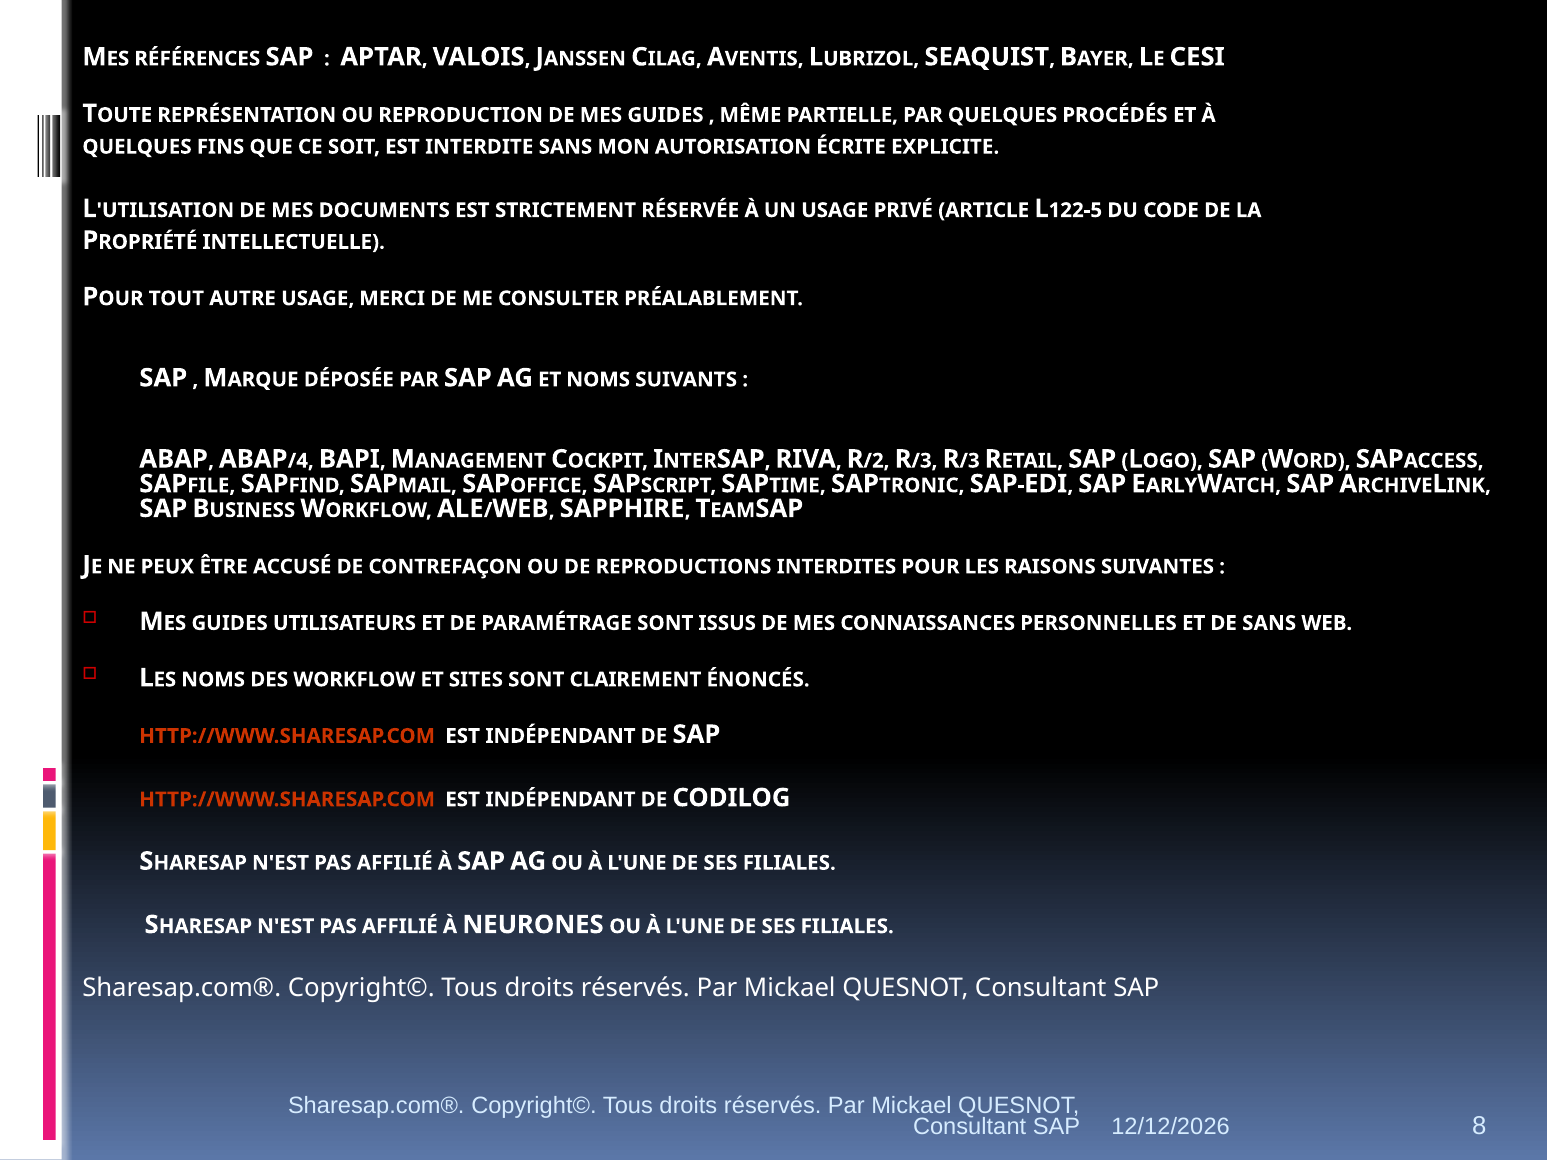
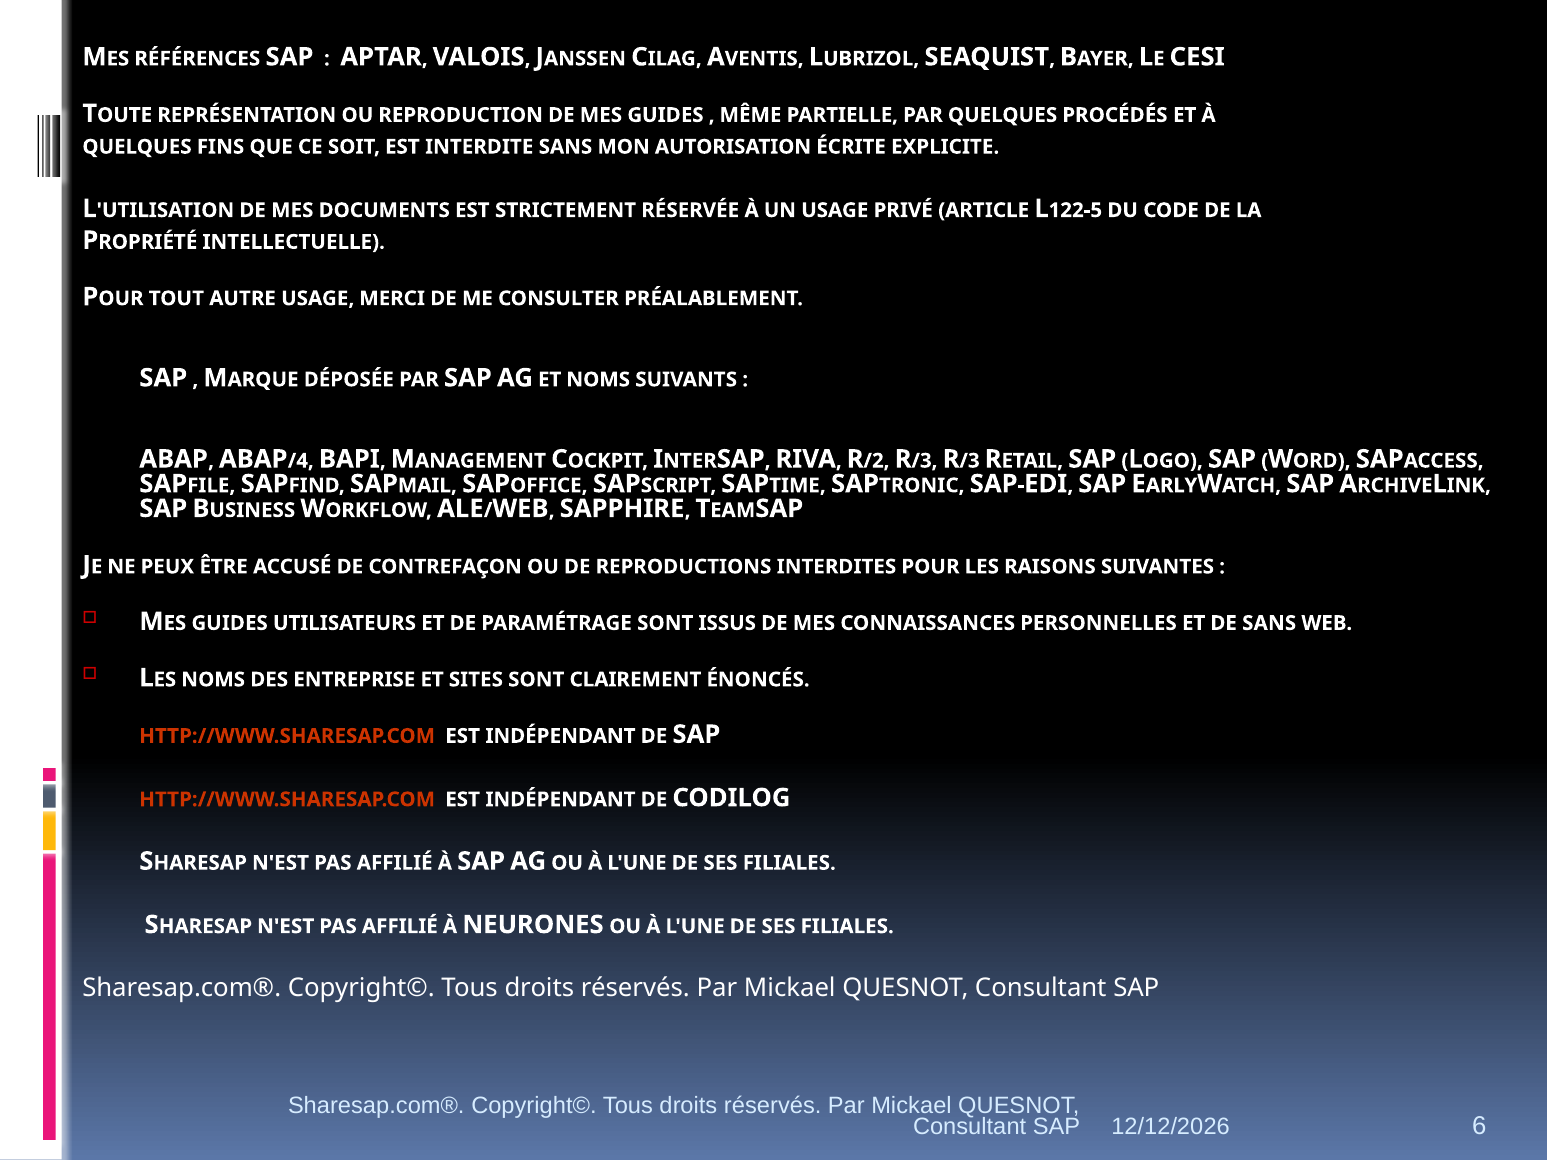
DES WORKFLOW: WORKFLOW -> ENTREPRISE (354, 680)
8: 8 -> 6 (1479, 1126)
